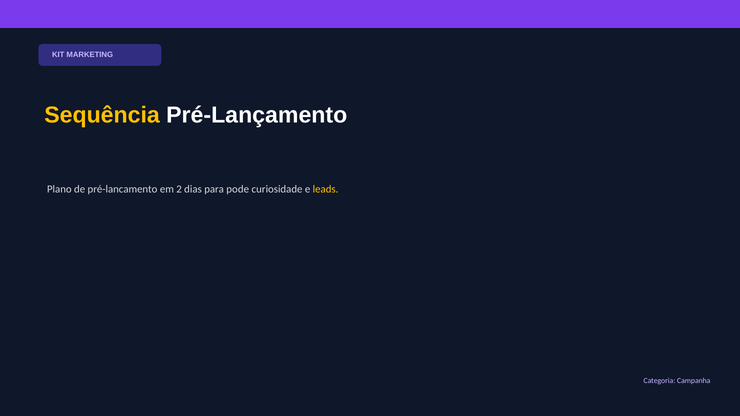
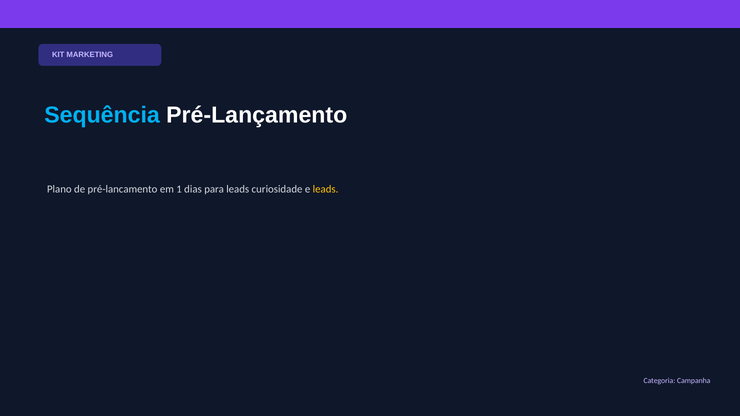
Sequência colour: yellow -> light blue (102, 115)
2: 2 -> 1 (179, 189)
para pode: pode -> leads (238, 189)
